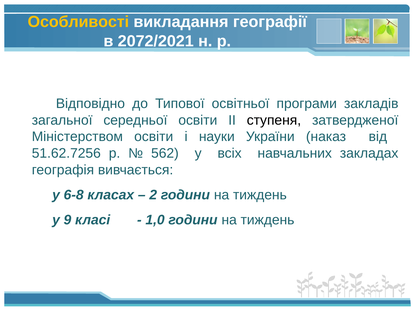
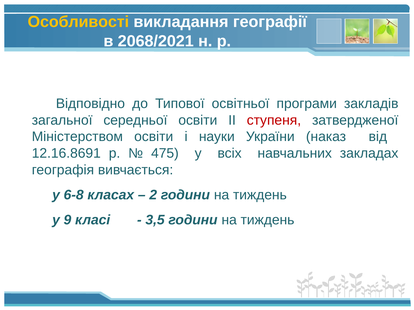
2072/2021: 2072/2021 -> 2068/2021 (156, 41)
ступеня colour: black -> red (274, 120)
51.62.7256: 51.62.7256 -> 12.16.8691 (66, 154)
562: 562 -> 475 (165, 154)
1,0: 1,0 -> 3,5 (155, 220)
